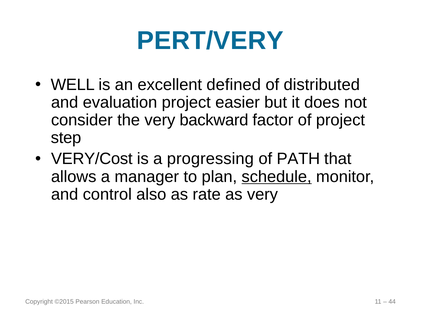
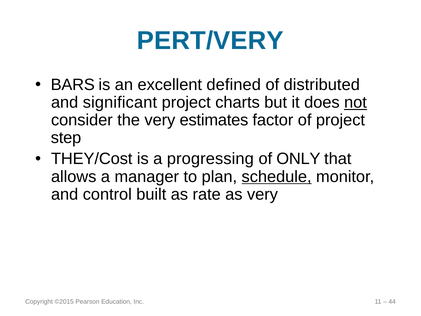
WELL: WELL -> BARS (73, 85)
evaluation: evaluation -> significant (120, 102)
easier: easier -> charts (238, 102)
not underline: none -> present (355, 102)
backward: backward -> estimates (214, 120)
VERY/Cost: VERY/Cost -> THEY/Cost (92, 159)
PATH: PATH -> ONLY (298, 159)
also: also -> built (151, 194)
